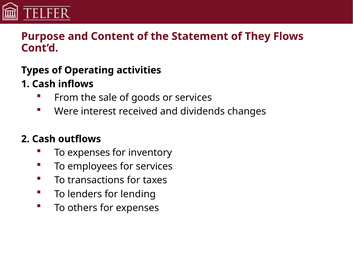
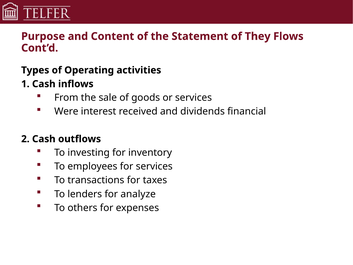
changes: changes -> financial (247, 111)
To expenses: expenses -> investing (89, 153)
lending: lending -> analyze (138, 194)
